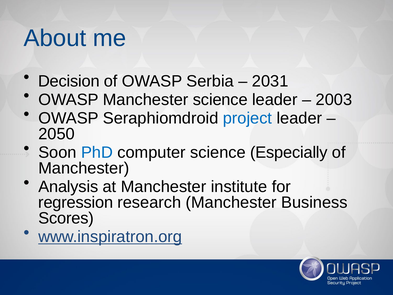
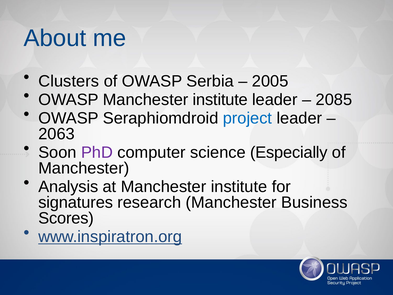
Decision: Decision -> Clusters (69, 81)
2031: 2031 -> 2005 (270, 81)
OWASP Manchester science: science -> institute (220, 100)
2003: 2003 -> 2085 (334, 100)
2050: 2050 -> 2063 (57, 134)
PhD colour: blue -> purple (97, 152)
regression: regression -> signatures (76, 202)
